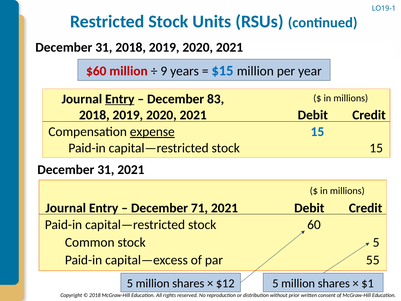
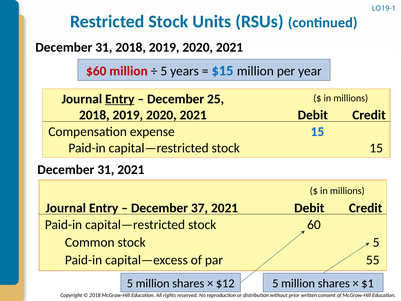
9: 9 -> 5 (164, 71)
83: 83 -> 25 (216, 99)
expense underline: present -> none (152, 132)
71: 71 -> 37 (199, 208)
